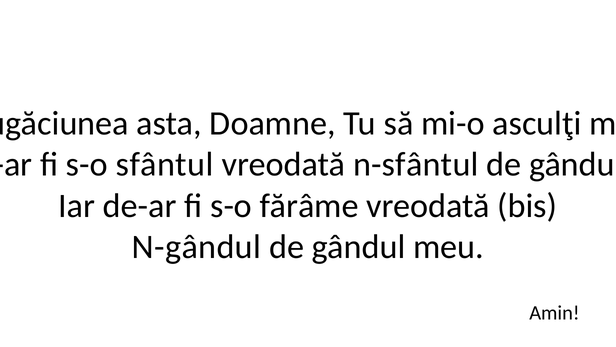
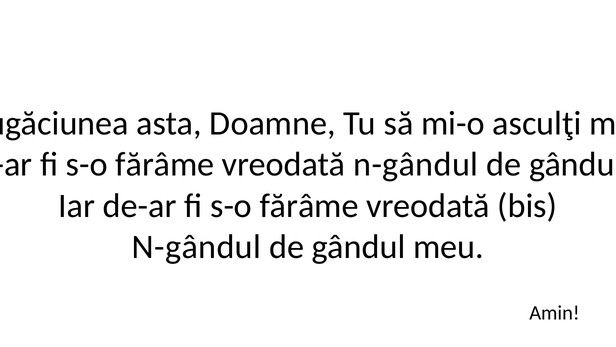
sfântul: sfântul -> fărâme (165, 164)
vreodată n-sfântul: n-sfântul -> n-gândul (416, 164)
